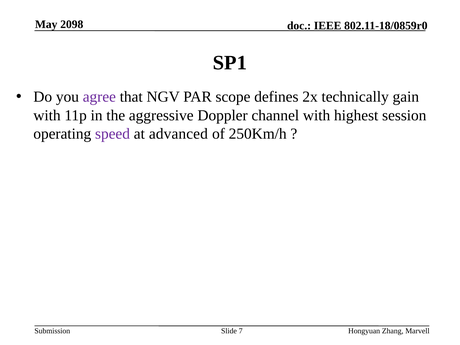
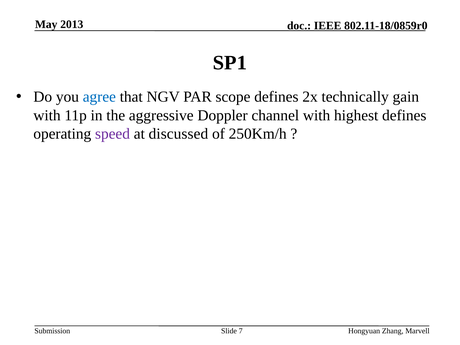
2098: 2098 -> 2013 (72, 24)
agree colour: purple -> blue (99, 97)
highest session: session -> defines (404, 115)
advanced: advanced -> discussed (178, 134)
